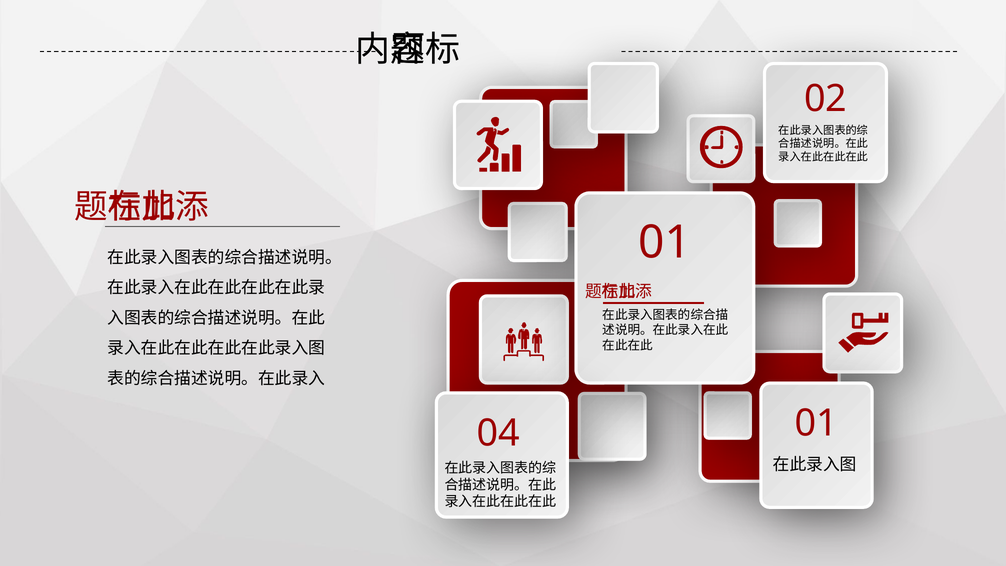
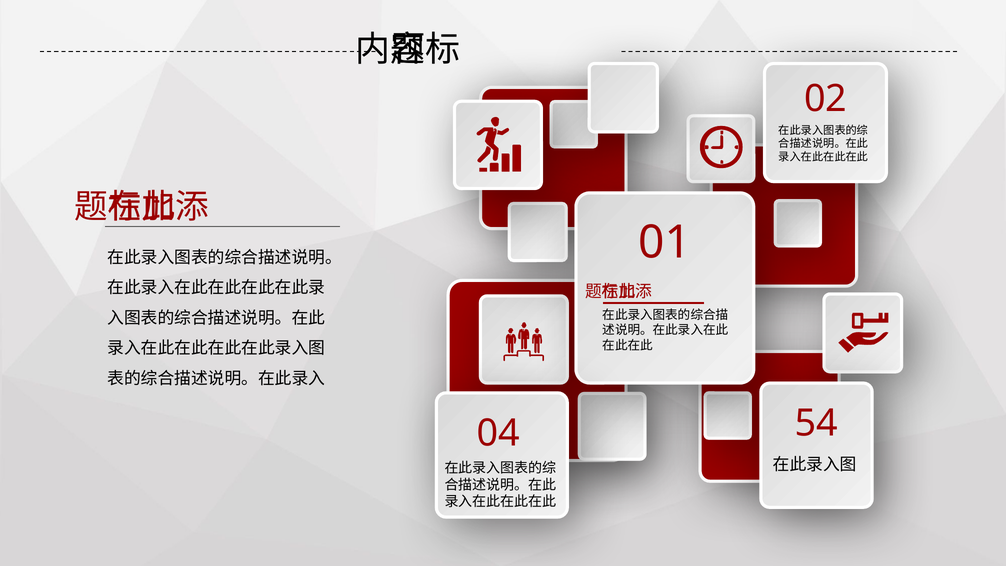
04 01: 01 -> 54 (816, 423)
